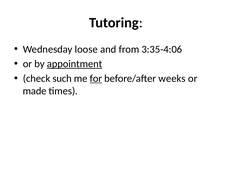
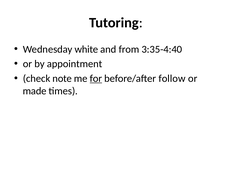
loose: loose -> white (86, 49)
3:35-4:06: 3:35-4:06 -> 3:35-4:40 (162, 49)
appointment underline: present -> none (75, 64)
such: such -> note (62, 79)
weeks: weeks -> follow (172, 79)
